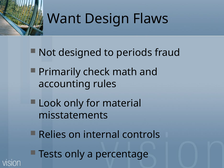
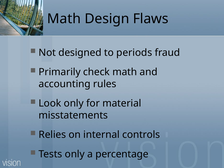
Want: Want -> Math (64, 19)
